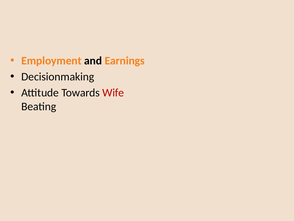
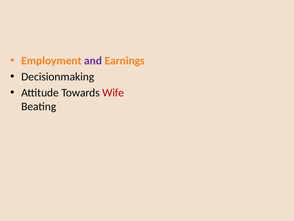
and colour: black -> purple (93, 61)
